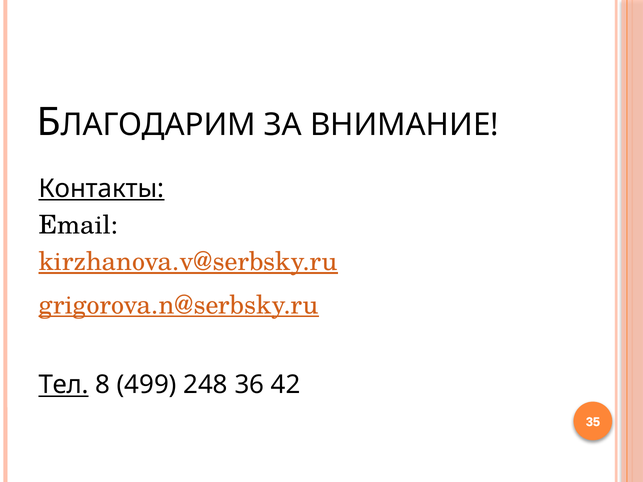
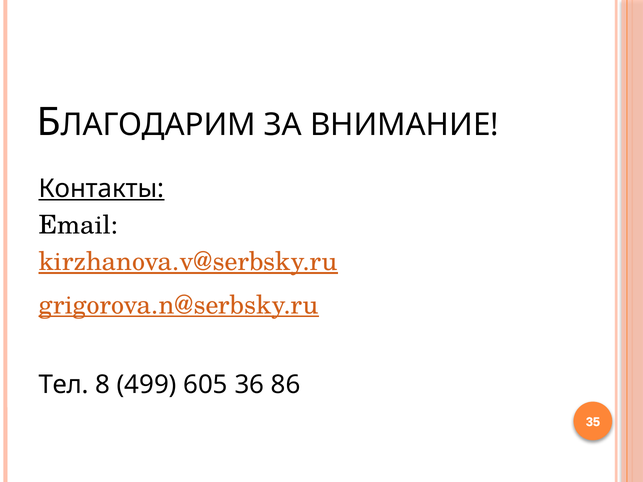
Тел underline: present -> none (64, 385)
248: 248 -> 605 (206, 385)
42: 42 -> 86 (286, 385)
